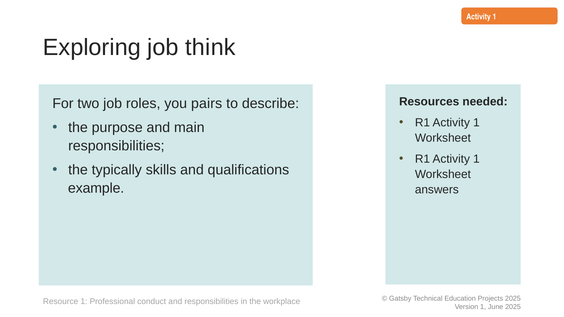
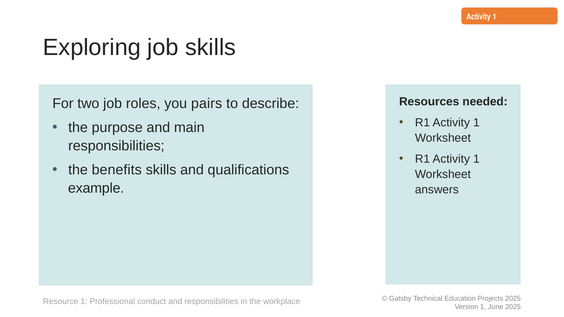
job think: think -> skills (211, 47)
typically: typically -> benefits (117, 170)
